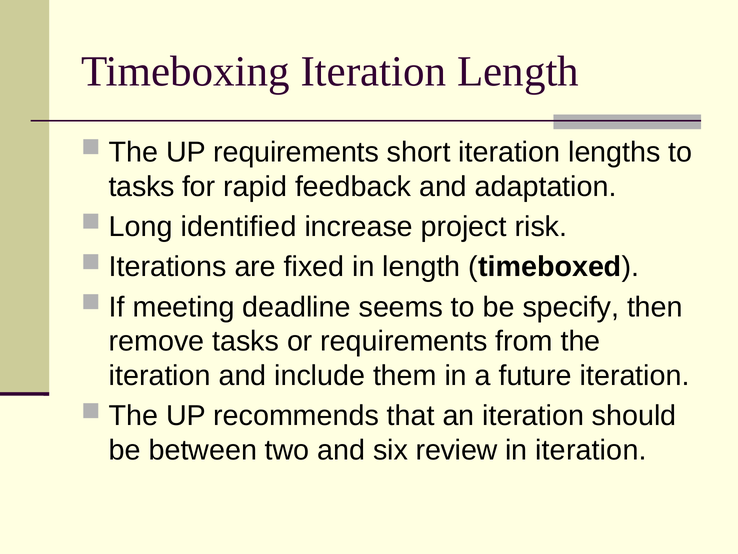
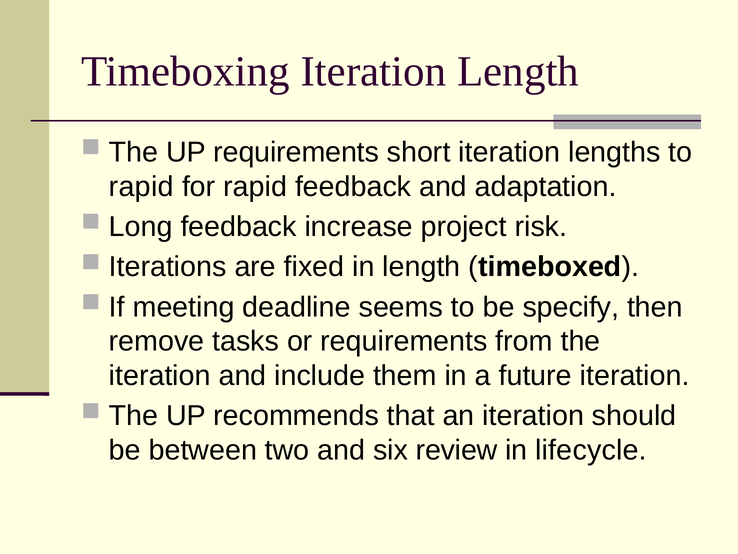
tasks: tasks -> rapid (141, 186)
Long identified: identified -> feedback (239, 227)
in iteration: iteration -> lifecycle (591, 450)
